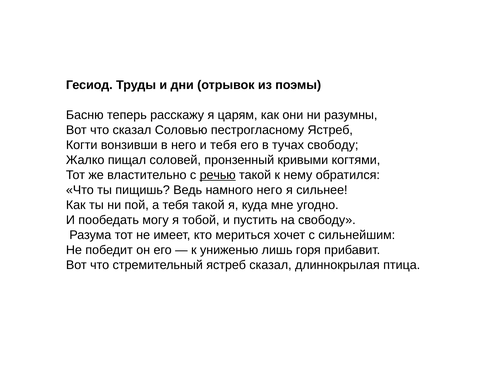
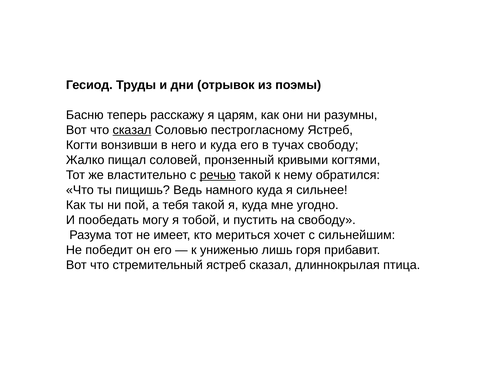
сказал underline: none -> present (132, 130)
и тебя: тебя -> куда (223, 145)
намного него: него -> куда (270, 190)
